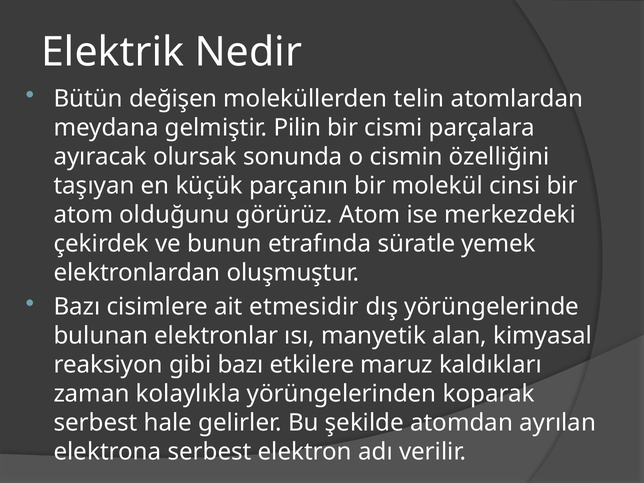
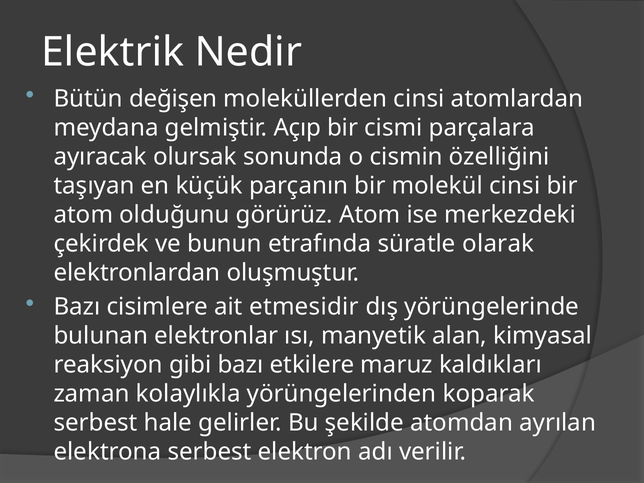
moleküllerden telin: telin -> cinsi (419, 99)
Pilin: Pilin -> Açıp (297, 128)
yemek: yemek -> olarak (498, 244)
